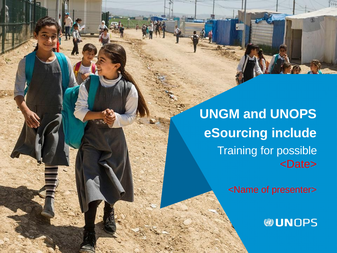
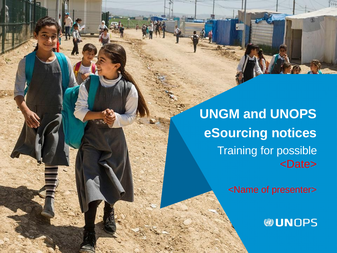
include: include -> notices (294, 133)
